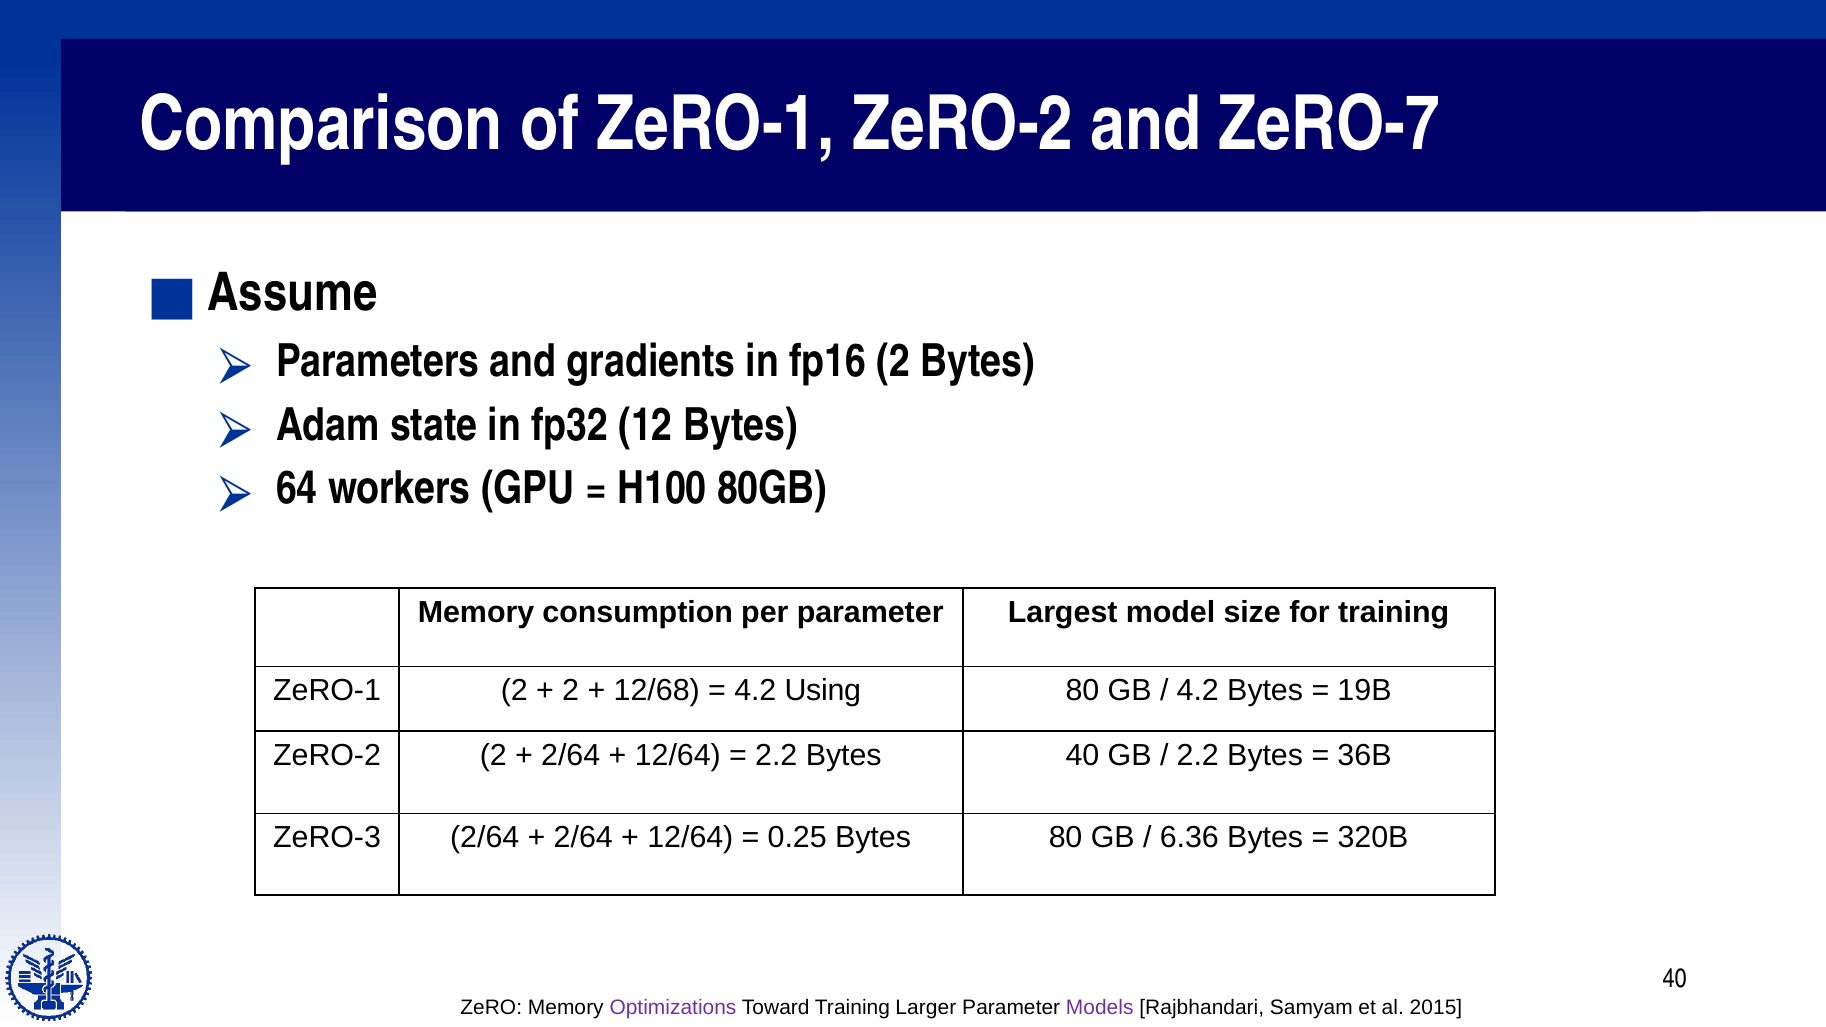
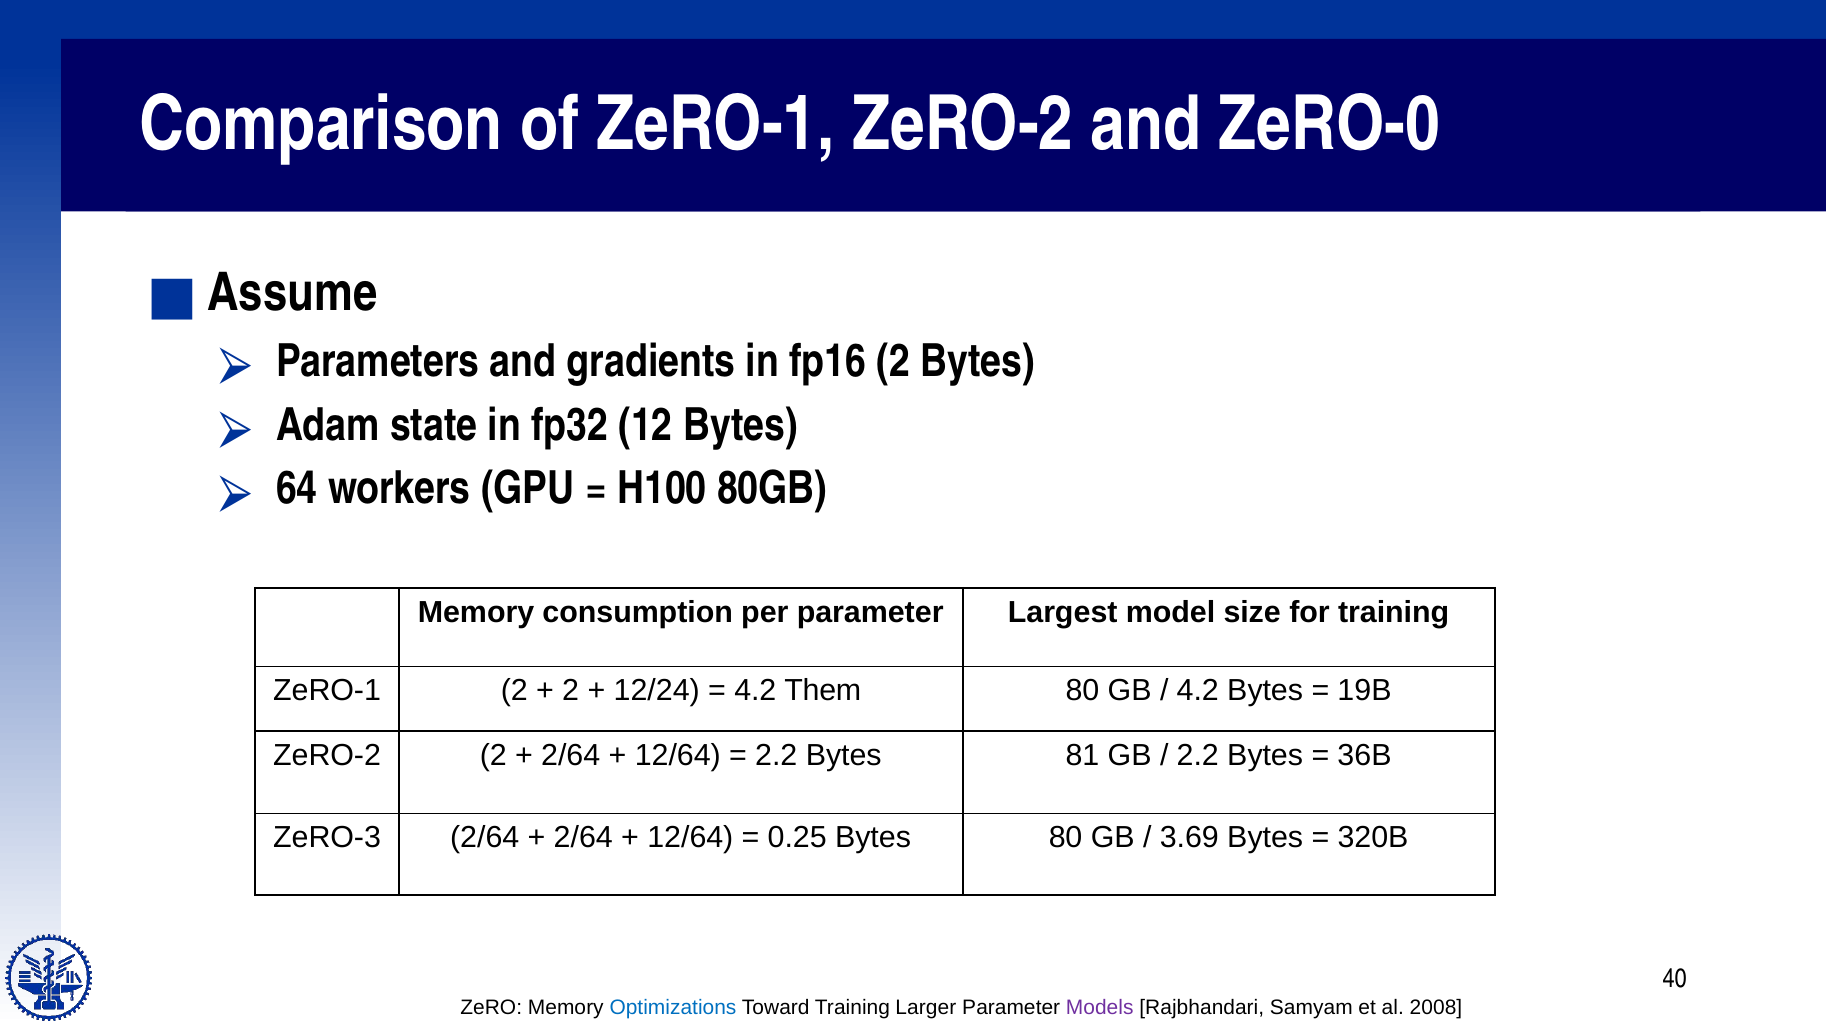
ZeRO-7: ZeRO-7 -> ZeRO-0 (1330, 125)
12/68: 12/68 -> 12/24 (657, 691)
Using: Using -> Them (823, 691)
Bytes 40: 40 -> 81 (1083, 755)
6.36: 6.36 -> 3.69 (1189, 838)
Optimizations colour: purple -> blue (673, 1008)
2015: 2015 -> 2008 (1436, 1008)
